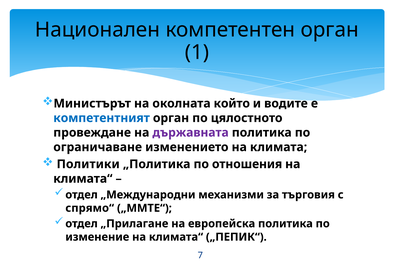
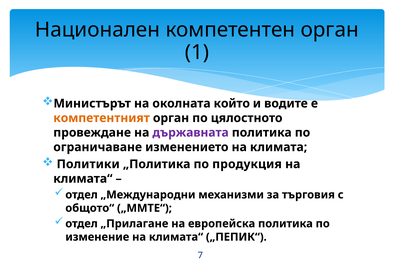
компетентният colour: blue -> orange (102, 118)
отношения: отношения -> продукция (247, 164)
спрямо“: спрямо“ -> общото“ (90, 208)
